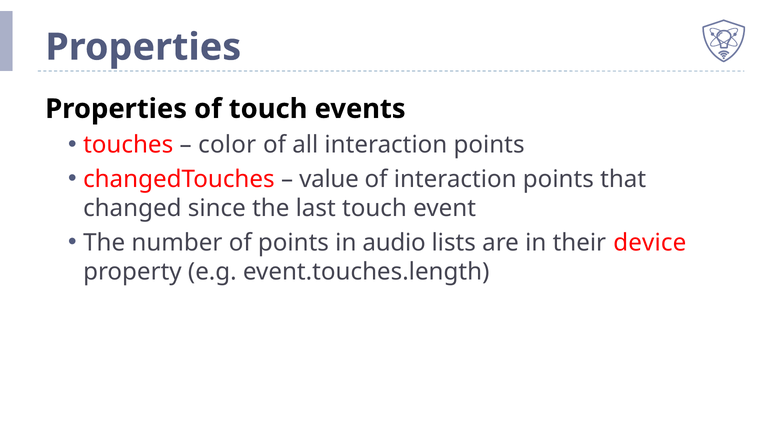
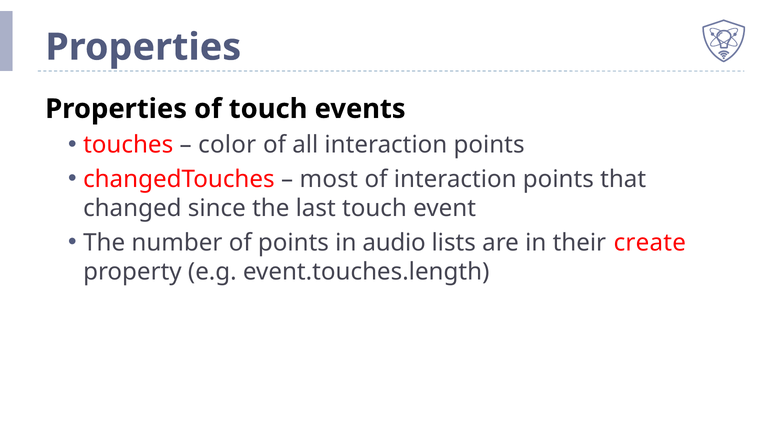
value: value -> most (329, 179)
device: device -> create (650, 243)
